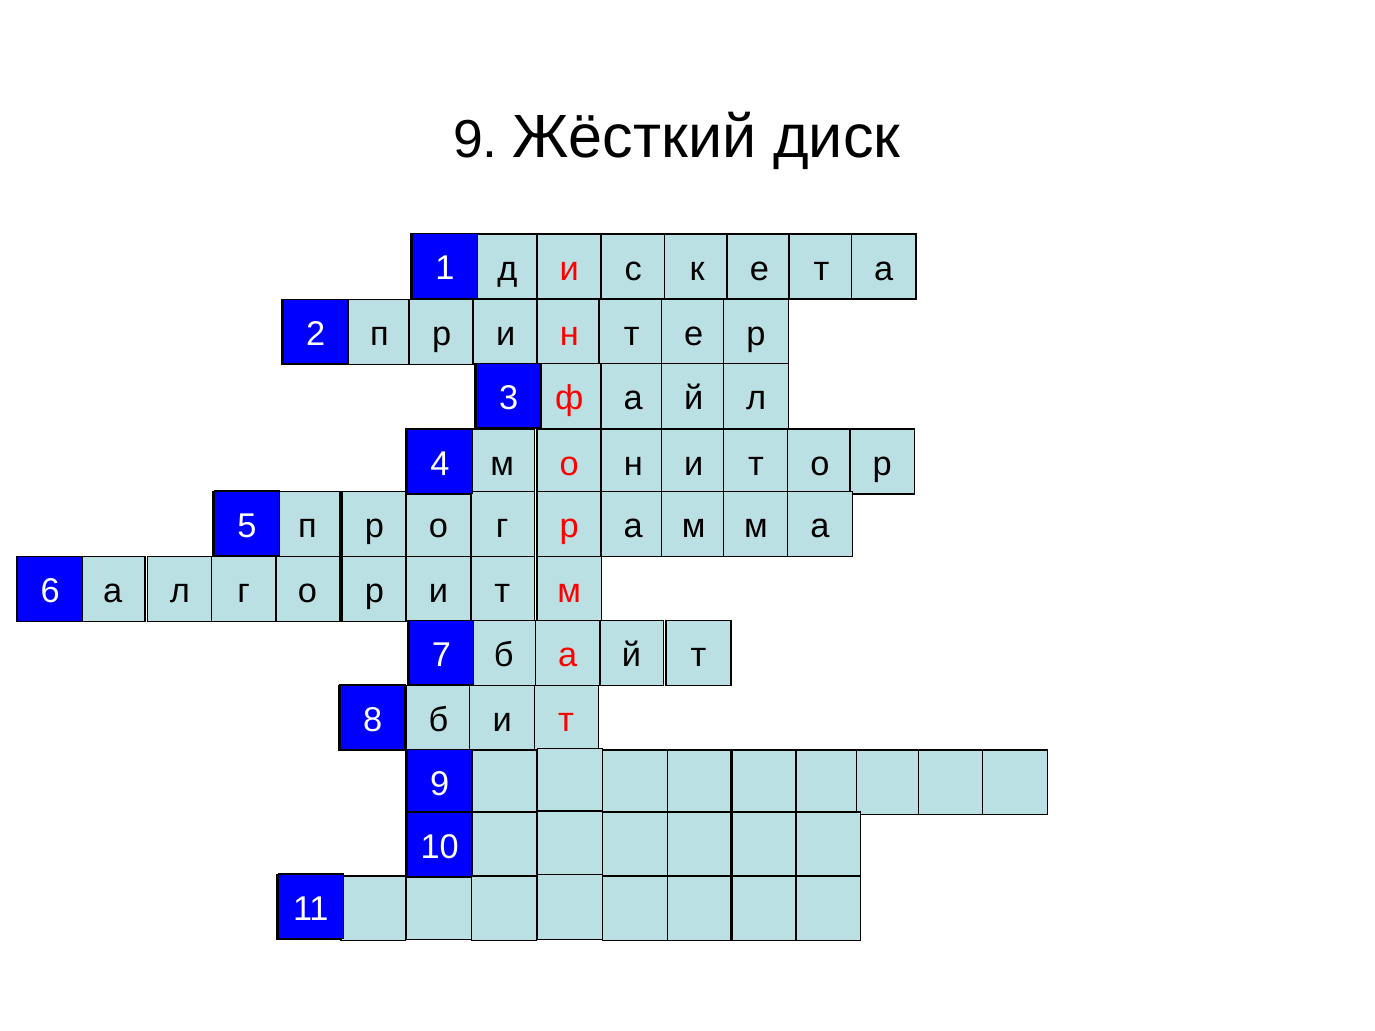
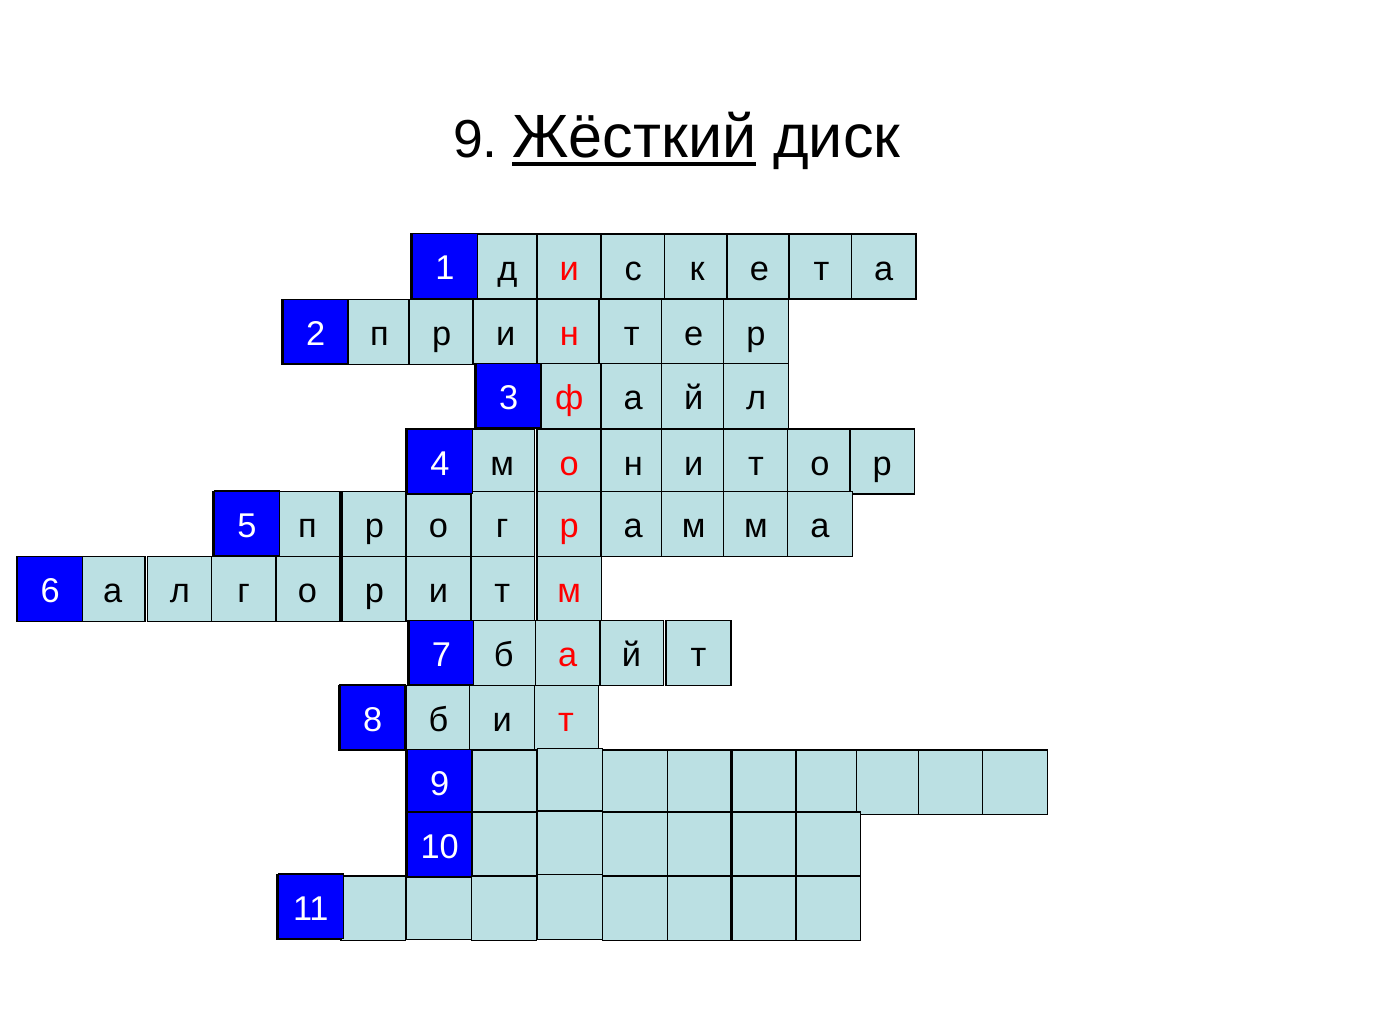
Жёсткий underline: none -> present (634, 138)
